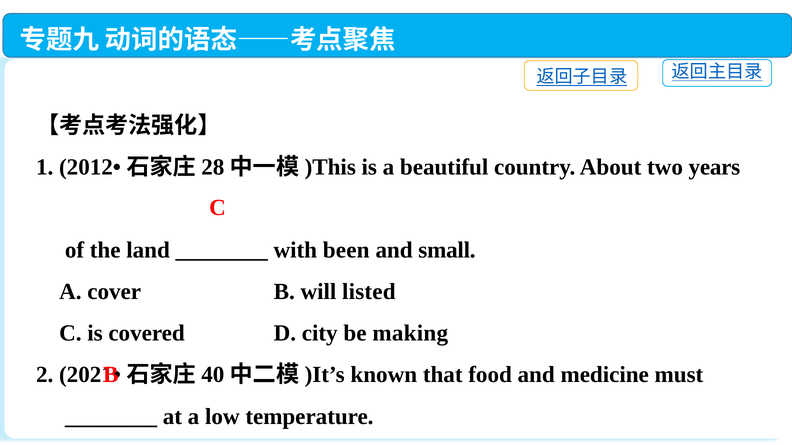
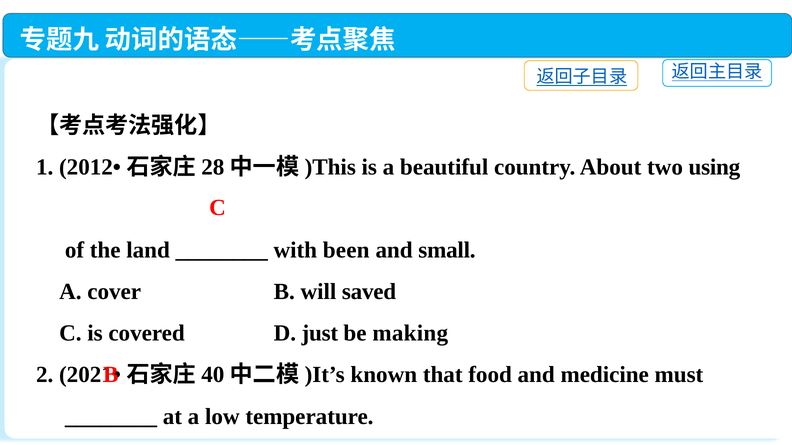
years: years -> using (714, 167)
listed: listed -> saved (369, 292)
city: city -> just (320, 334)
